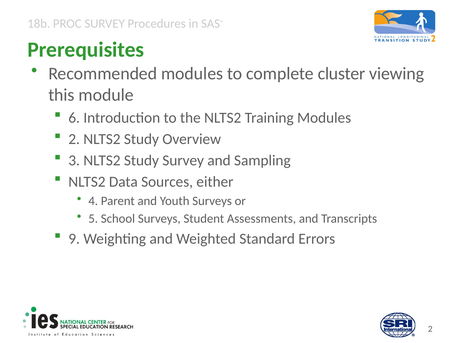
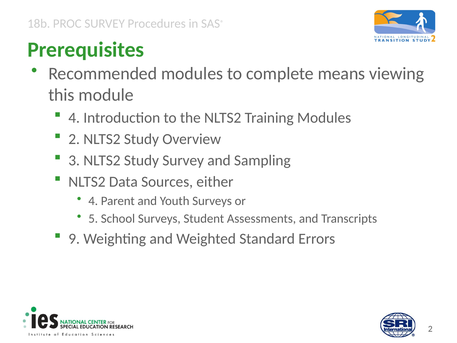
cluster: cluster -> means (342, 74)
6: 6 -> 4 (74, 118)
